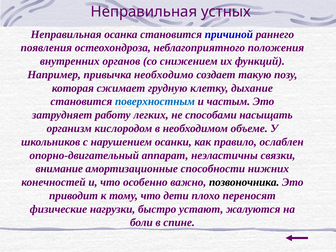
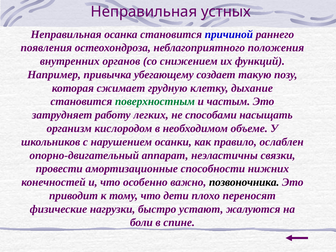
необходимо: необходимо -> убегающему (164, 75)
поверхностным colour: blue -> green (155, 102)
внимание: внимание -> провести (59, 169)
